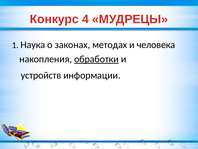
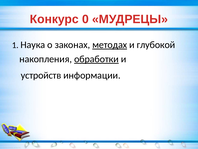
4: 4 -> 0 (85, 19)
методах underline: none -> present (110, 45)
человека: человека -> глубокой (156, 45)
